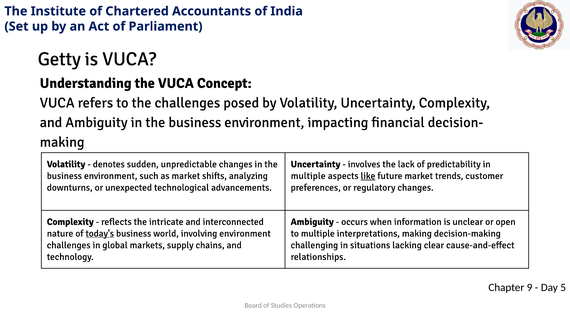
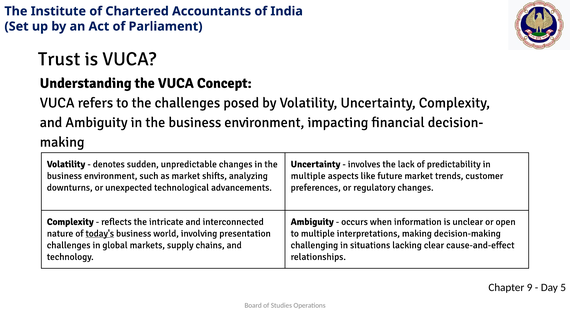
Getty: Getty -> Trust (59, 59)
like underline: present -> none (368, 176)
involving environment: environment -> presentation (245, 234)
